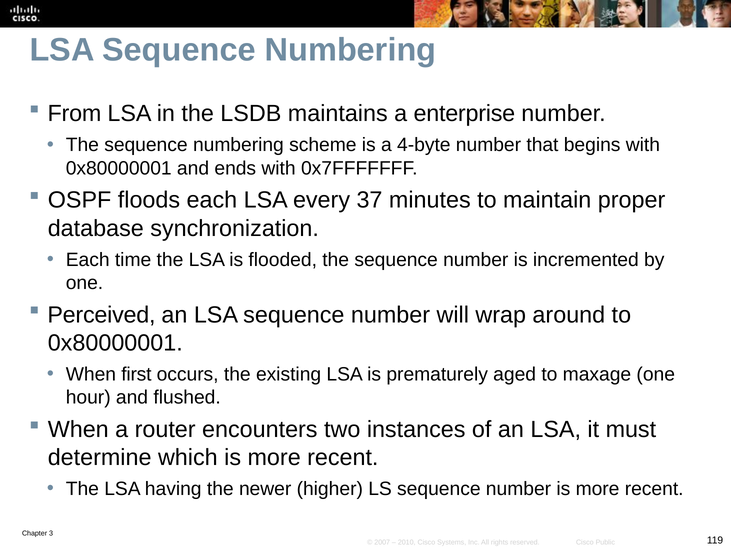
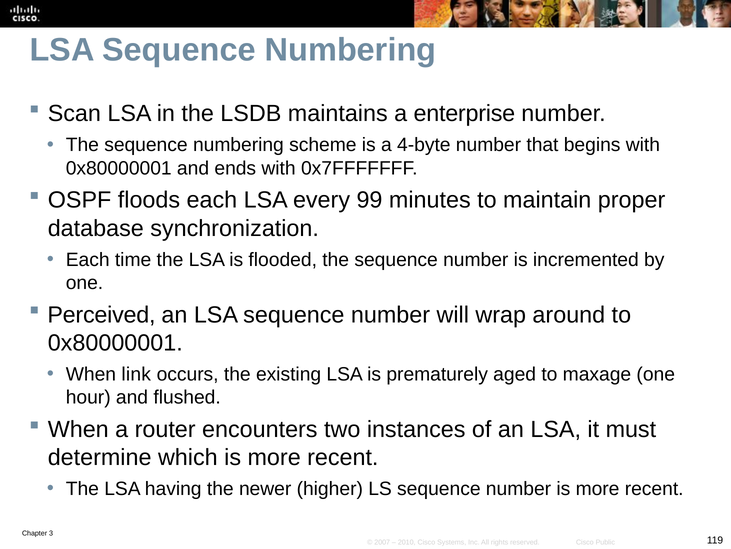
From: From -> Scan (74, 114)
37: 37 -> 99 (369, 200)
first: first -> link (136, 374)
